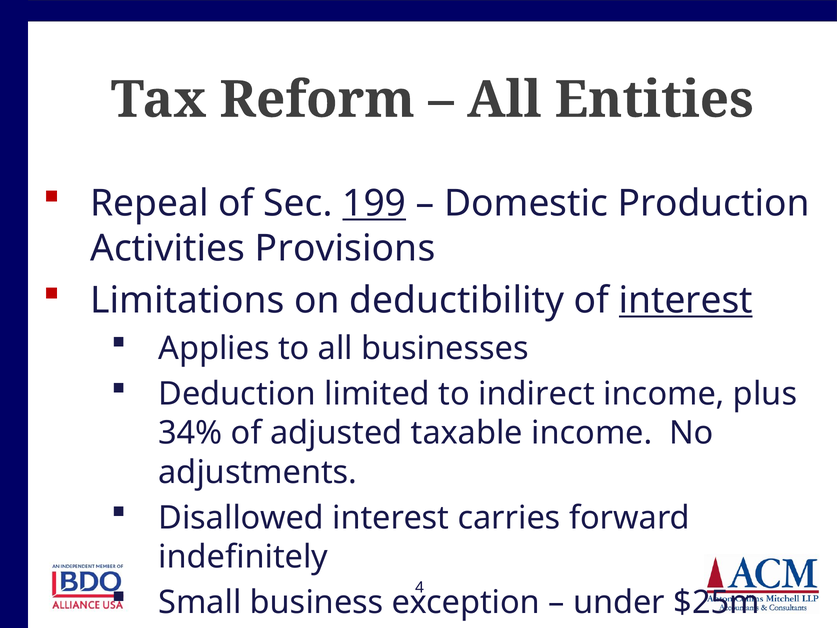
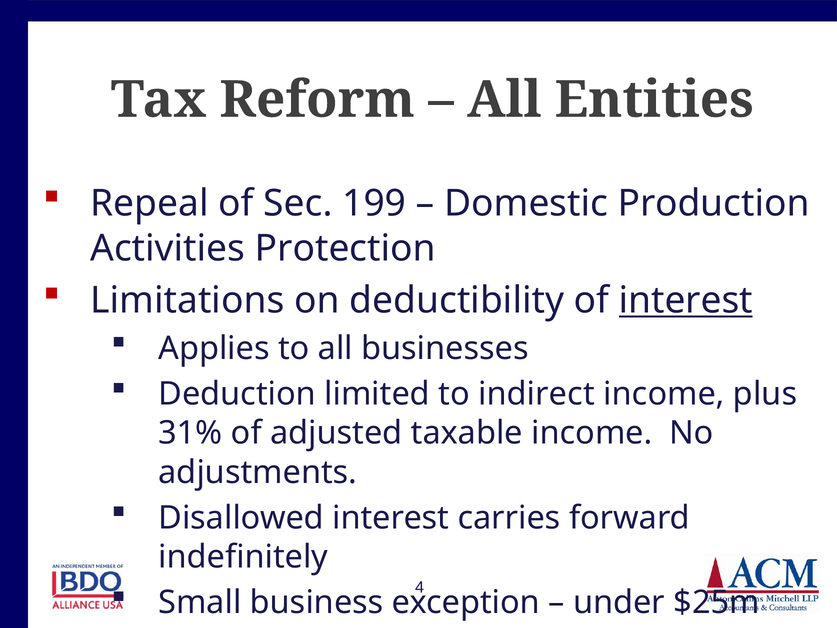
199 underline: present -> none (374, 203)
Provisions: Provisions -> Protection (345, 248)
34%: 34% -> 31% (190, 433)
